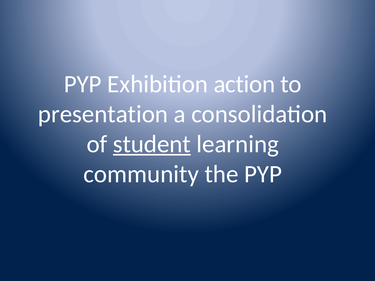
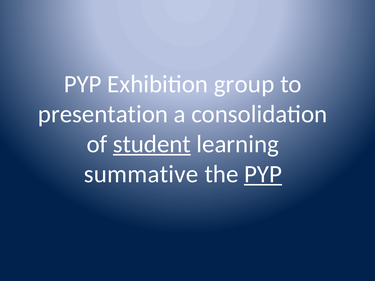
action: action -> group (244, 84)
community: community -> summative (141, 174)
PYP underline: none -> present (263, 174)
